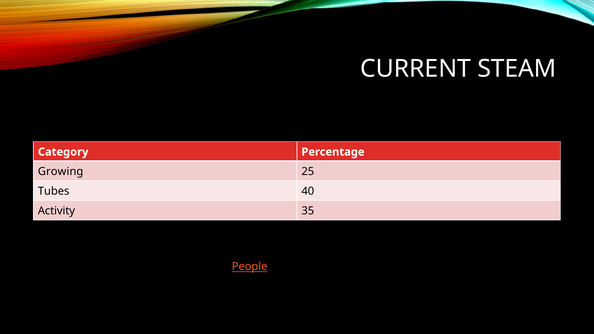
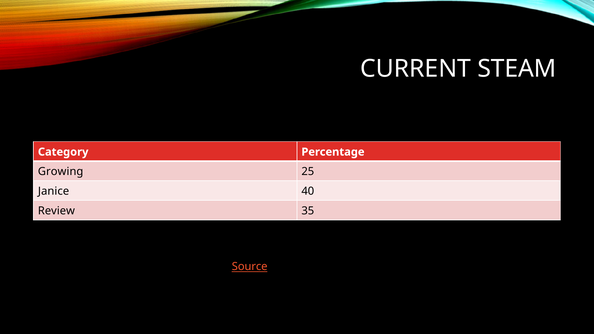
Tubes: Tubes -> Janice (54, 191)
Activity: Activity -> Review (56, 211)
People: People -> Source (250, 267)
